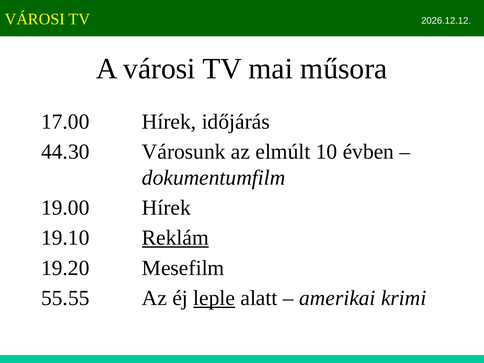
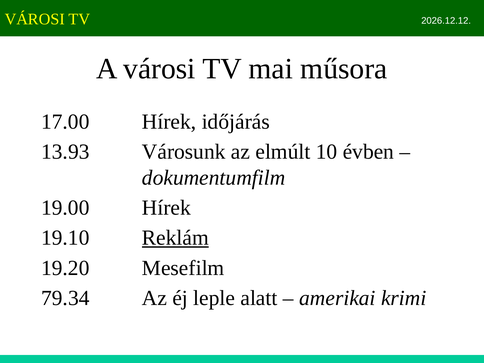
44.30: 44.30 -> 13.93 (65, 152)
55.55: 55.55 -> 79.34 (65, 298)
leple underline: present -> none (214, 298)
